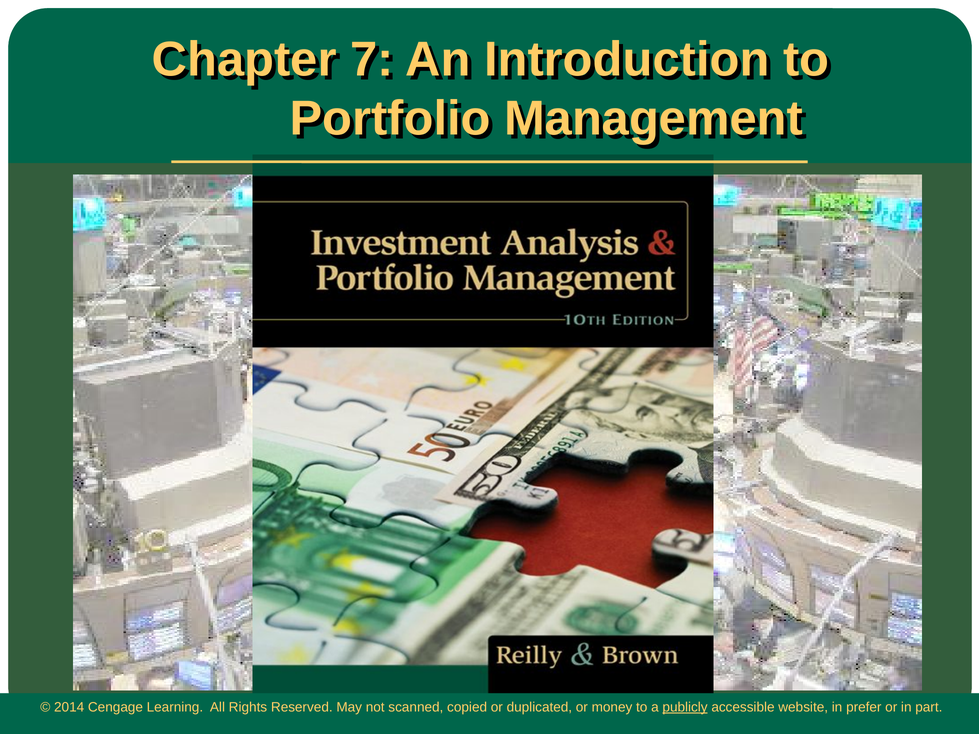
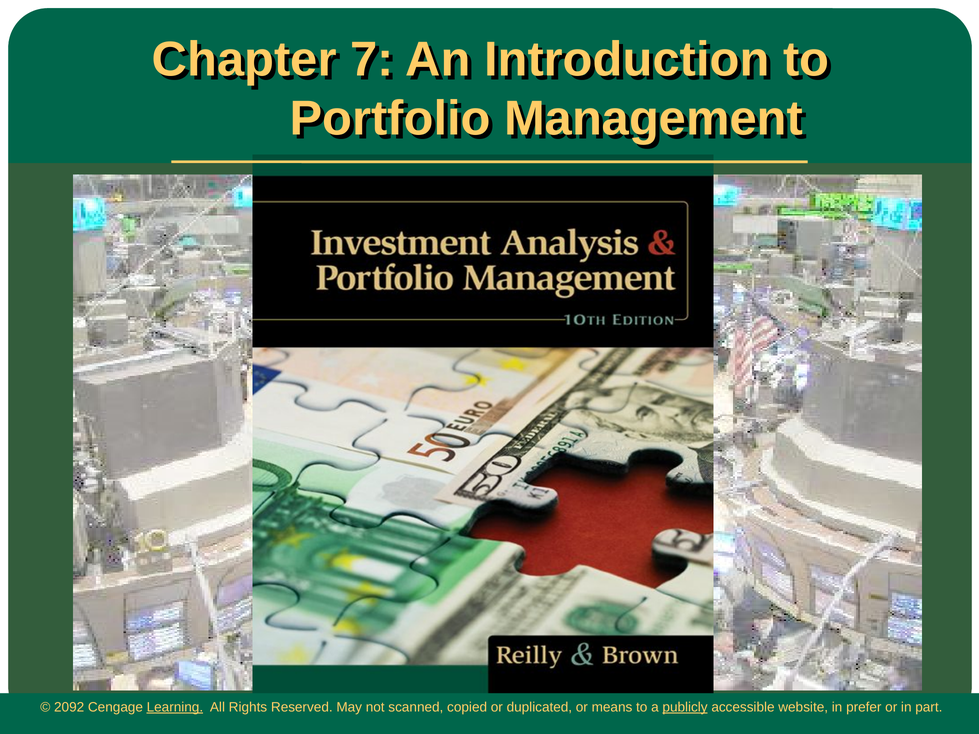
2014: 2014 -> 2092 (69, 707)
Learning underline: none -> present (175, 707)
money: money -> means (612, 707)
